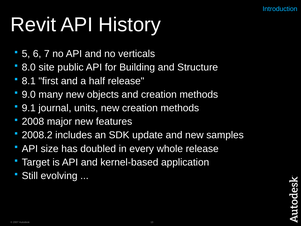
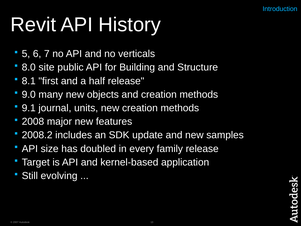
whole: whole -> family (170, 149)
